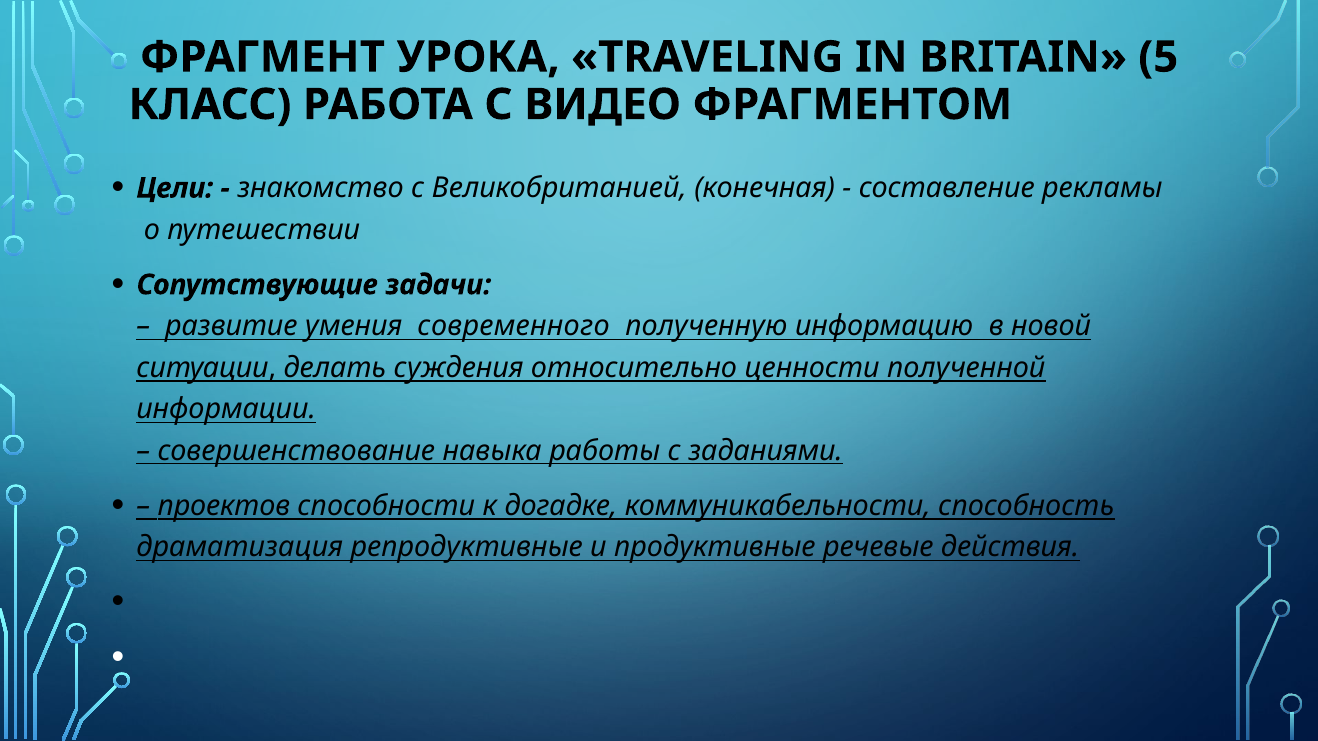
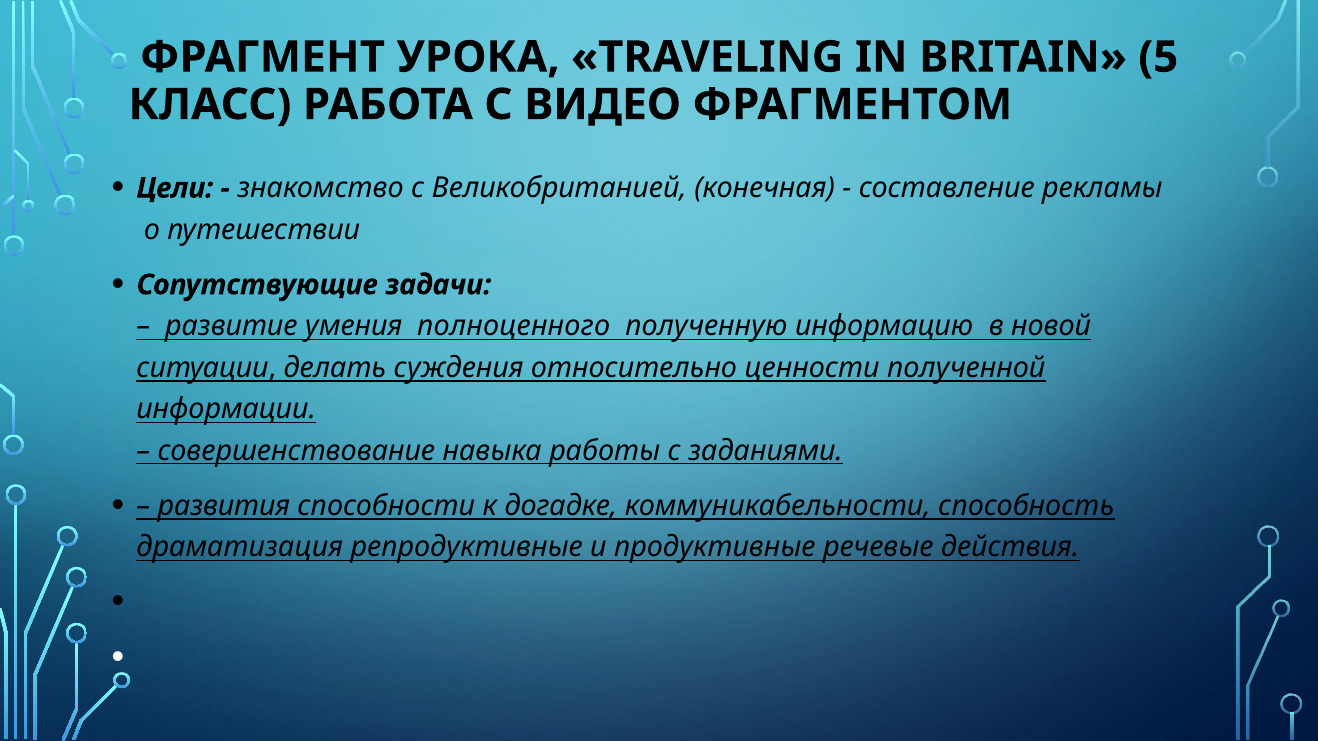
современного: современного -> полноценного (514, 326)
проектов: проектов -> развития (224, 506)
